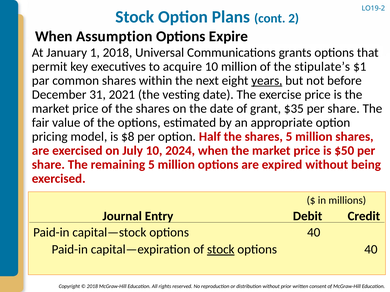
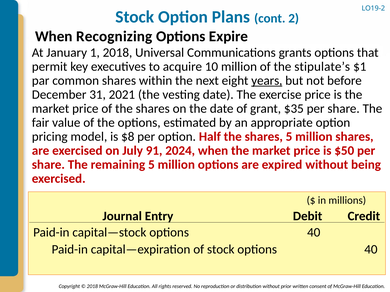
Assumption: Assumption -> Recognizing (114, 37)
July 10: 10 -> 91 (154, 151)
stock underline: present -> none (221, 250)
